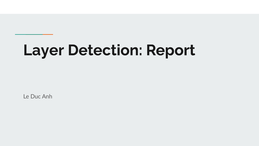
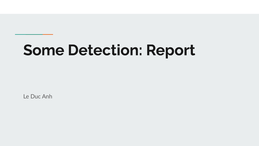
Layer: Layer -> Some (44, 50)
